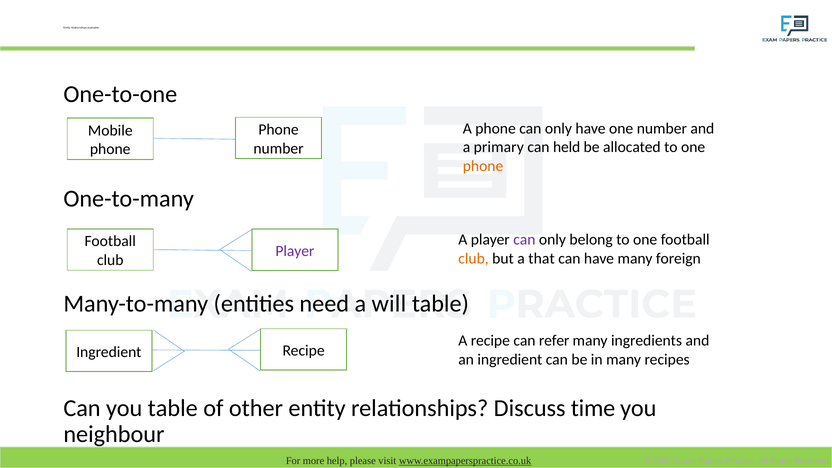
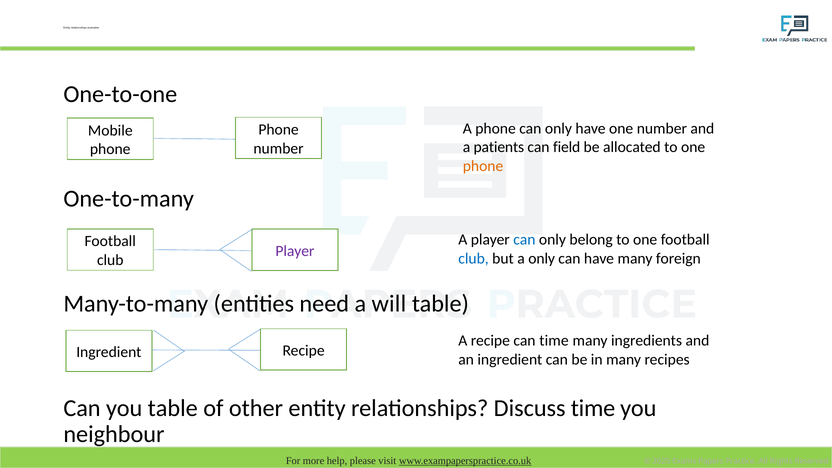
primary: primary -> patients (499, 147)
held: held -> field (567, 147)
can colour: purple -> blue (524, 240)
club colour: orange -> blue (474, 258)
a that: that -> only (542, 258)
can refer: refer -> time (554, 341)
